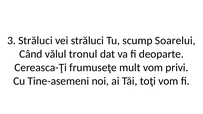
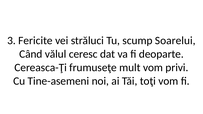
3 Străluci: Străluci -> Fericite (35, 41)
tronul: tronul -> ceresc (83, 54)
